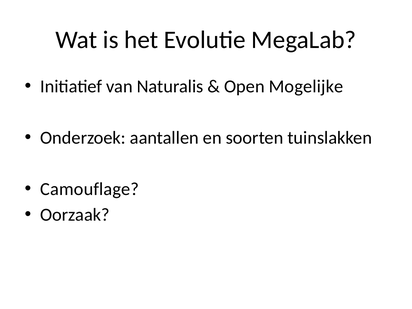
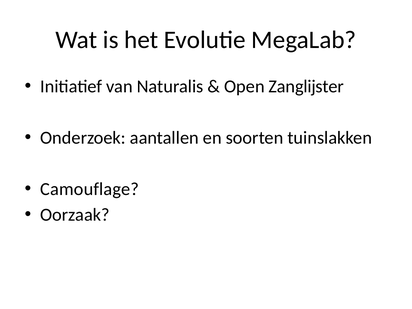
Mogelijke: Mogelijke -> Zanglijster (306, 86)
